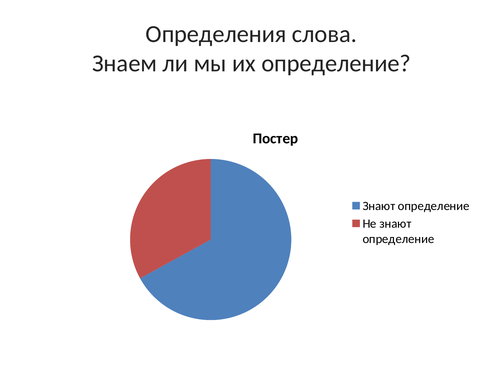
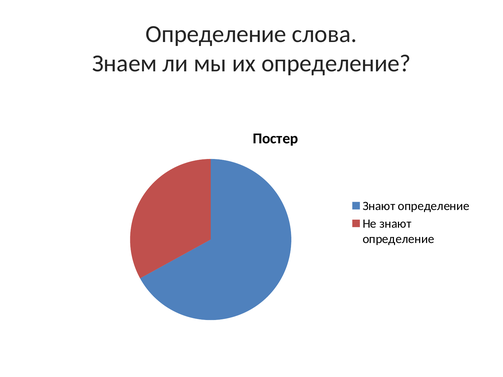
Определения: Определения -> Определение (216, 34)
